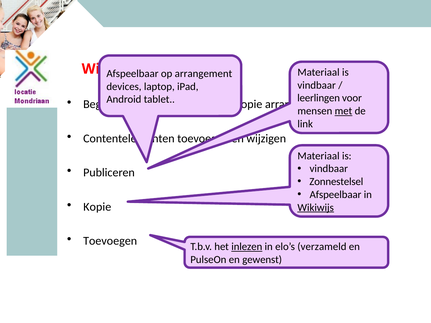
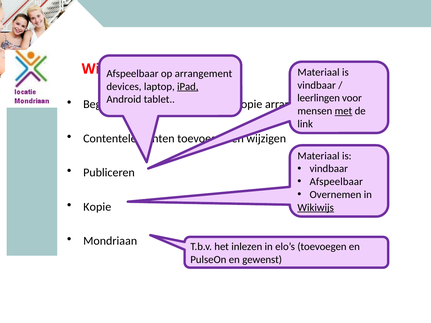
iPad underline: none -> present (188, 87)
Zonnestelsel: Zonnestelsel -> Afspeelbaar (336, 182)
Afspeelbaar: Afspeelbaar -> Overnemen (335, 195)
Toevoegen: Toevoegen -> Mondriaan (110, 241)
inlezen underline: present -> none (247, 247)
elo’s verzameld: verzameld -> toevoegen (322, 247)
